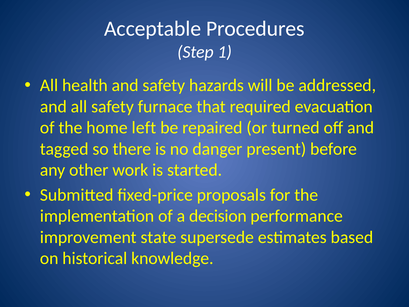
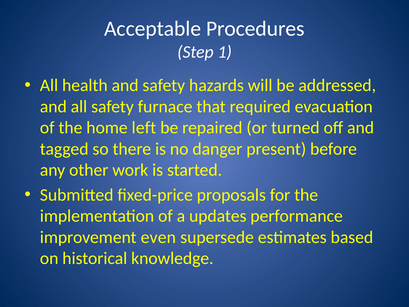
decision: decision -> updates (218, 216)
state: state -> even (158, 237)
